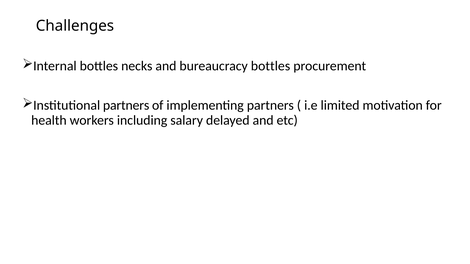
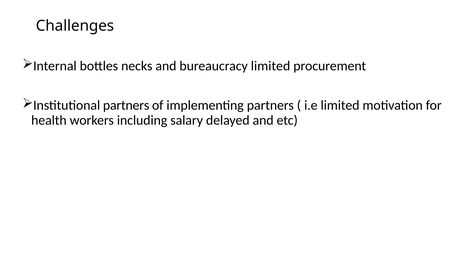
bureaucracy bottles: bottles -> limited (271, 66)
